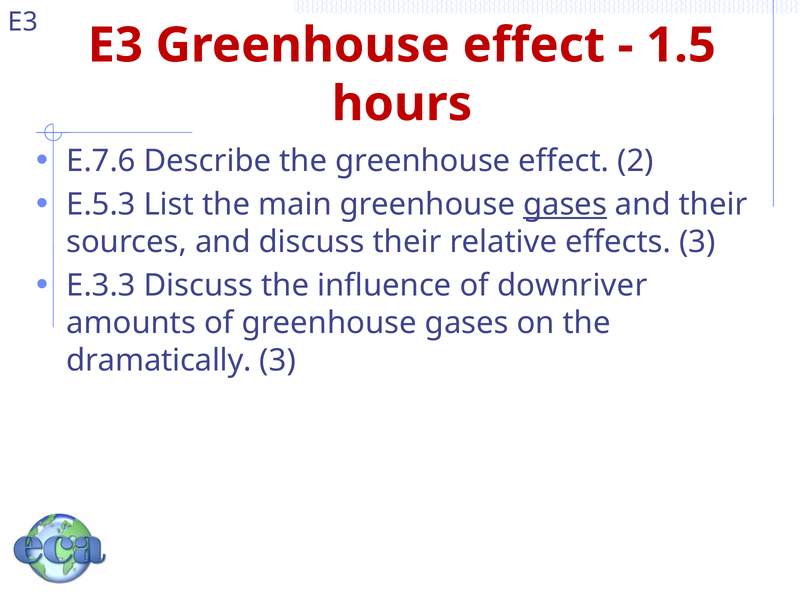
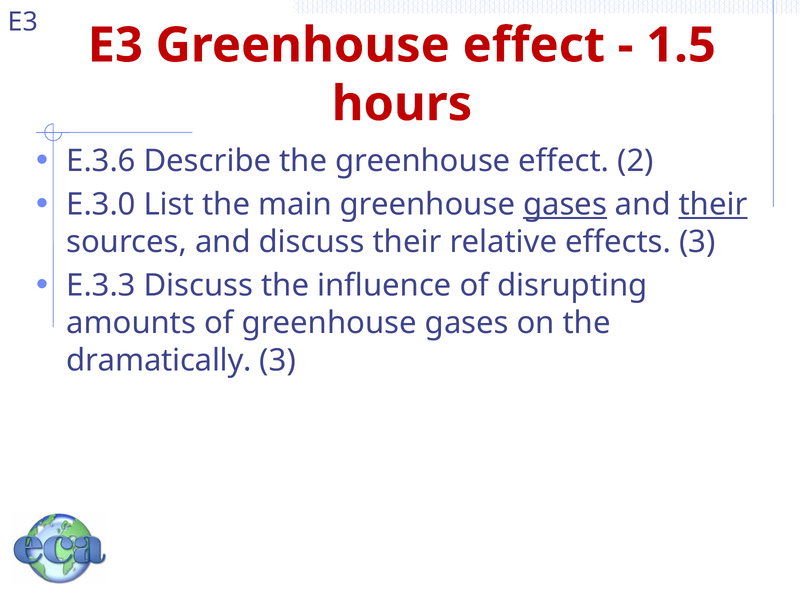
E.7.6: E.7.6 -> E.3.6 (101, 161)
E.5.3: E.5.3 -> E.3.0 (101, 205)
their underline: none -> present (713, 205)
downriver: downriver -> disrupting (572, 286)
